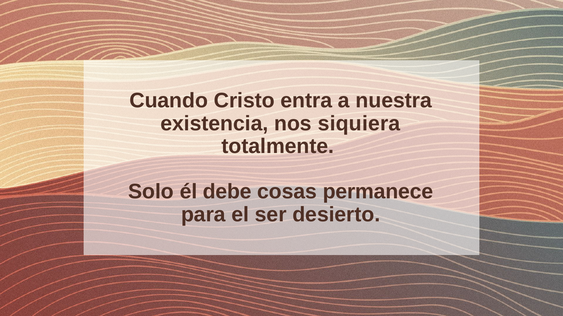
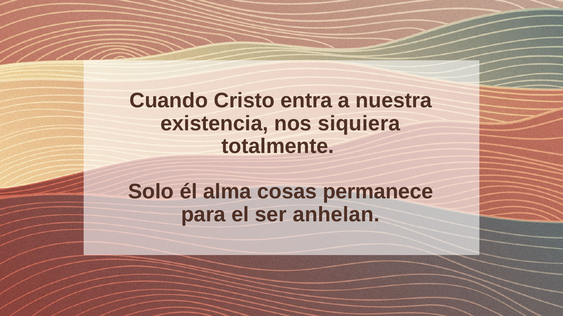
debe: debe -> alma (227, 192)
desierto: desierto -> anhelan (336, 215)
